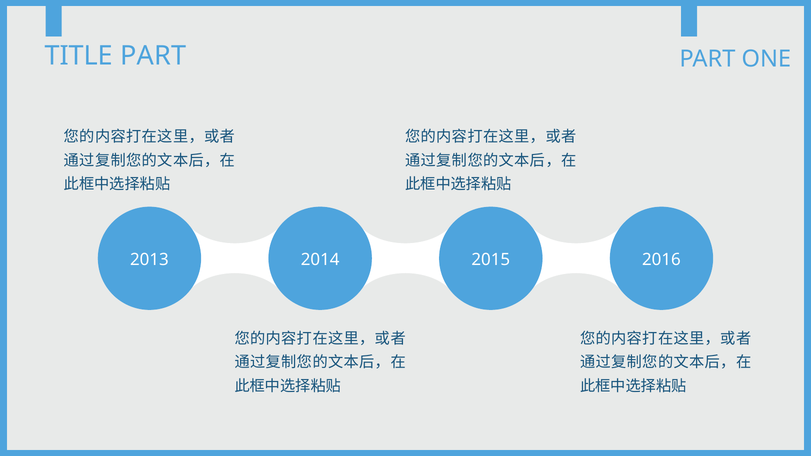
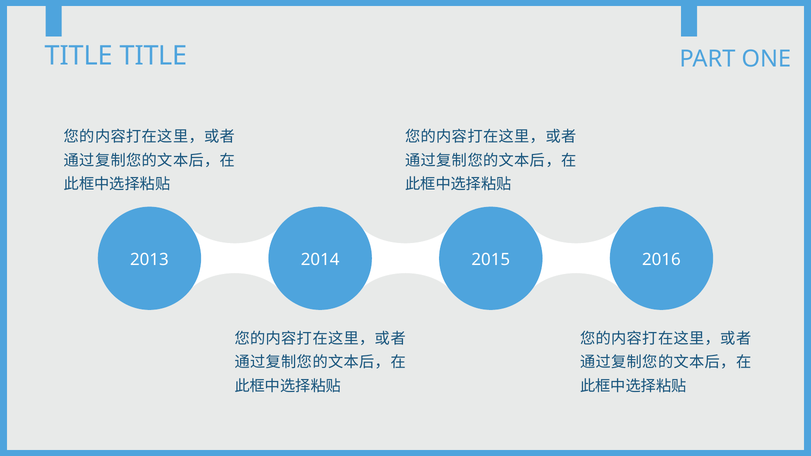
TITLE PART: PART -> TITLE (154, 56)
